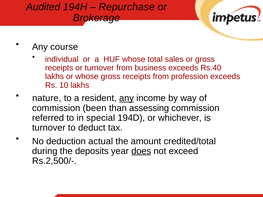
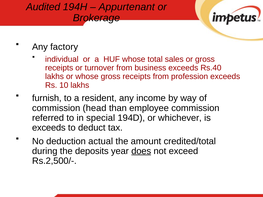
Repurchase: Repurchase -> Appurtenant (127, 7)
course: course -> factory (64, 47)
nature: nature -> furnish (47, 98)
any underline: present -> none (126, 98)
been: been -> head (95, 108)
assessing: assessing -> employee (149, 108)
turnover: turnover -> exceeds (49, 128)
